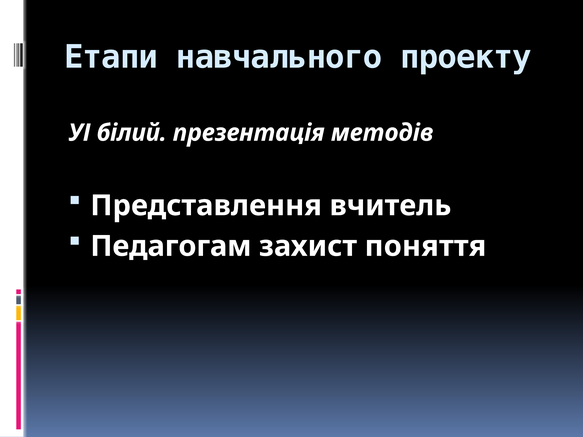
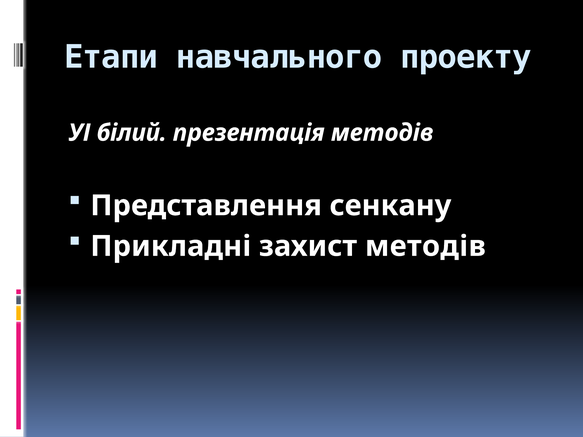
вчитель: вчитель -> сенкану (390, 206)
Педагогам: Педагогам -> Прикладні (171, 246)
захист поняття: поняття -> методів (425, 246)
